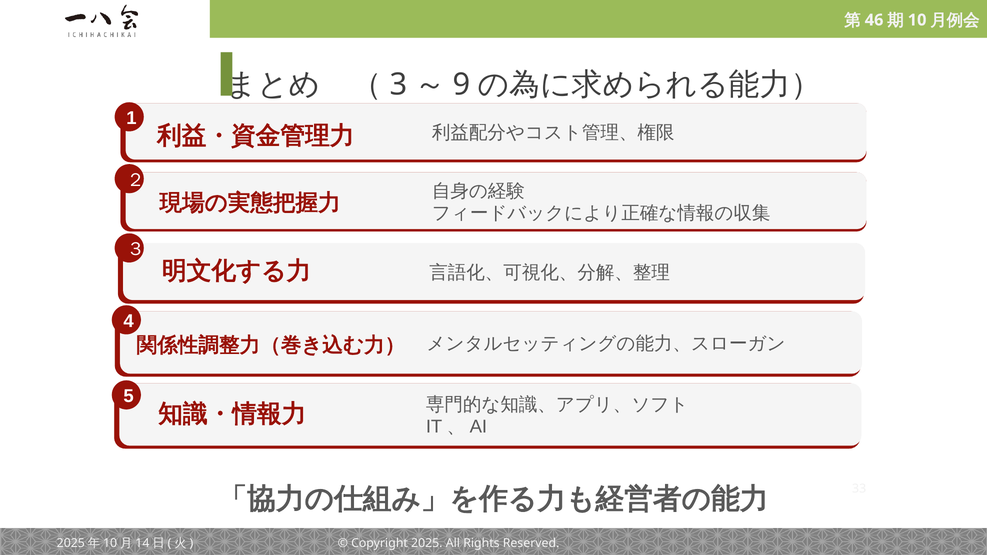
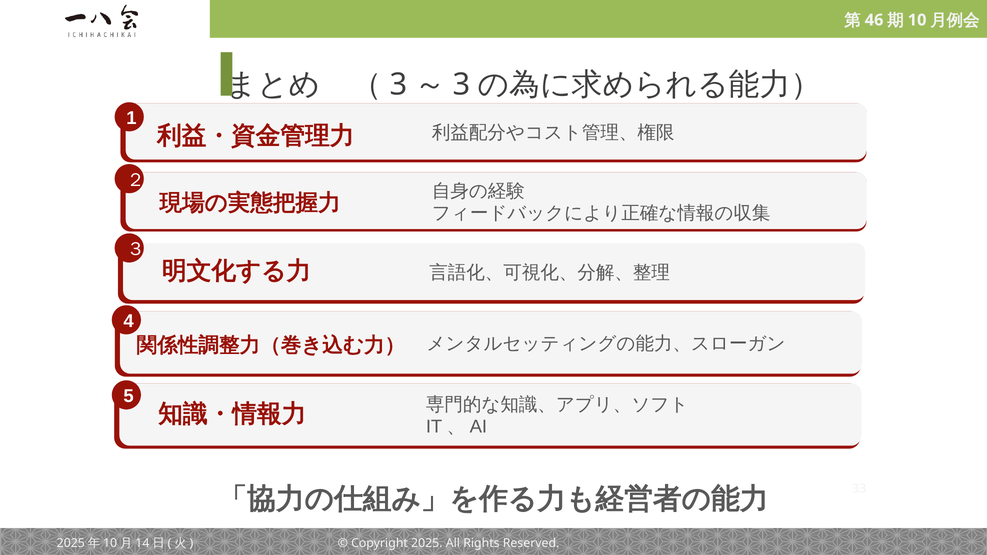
9: 9 -> 3 (462, 85)
